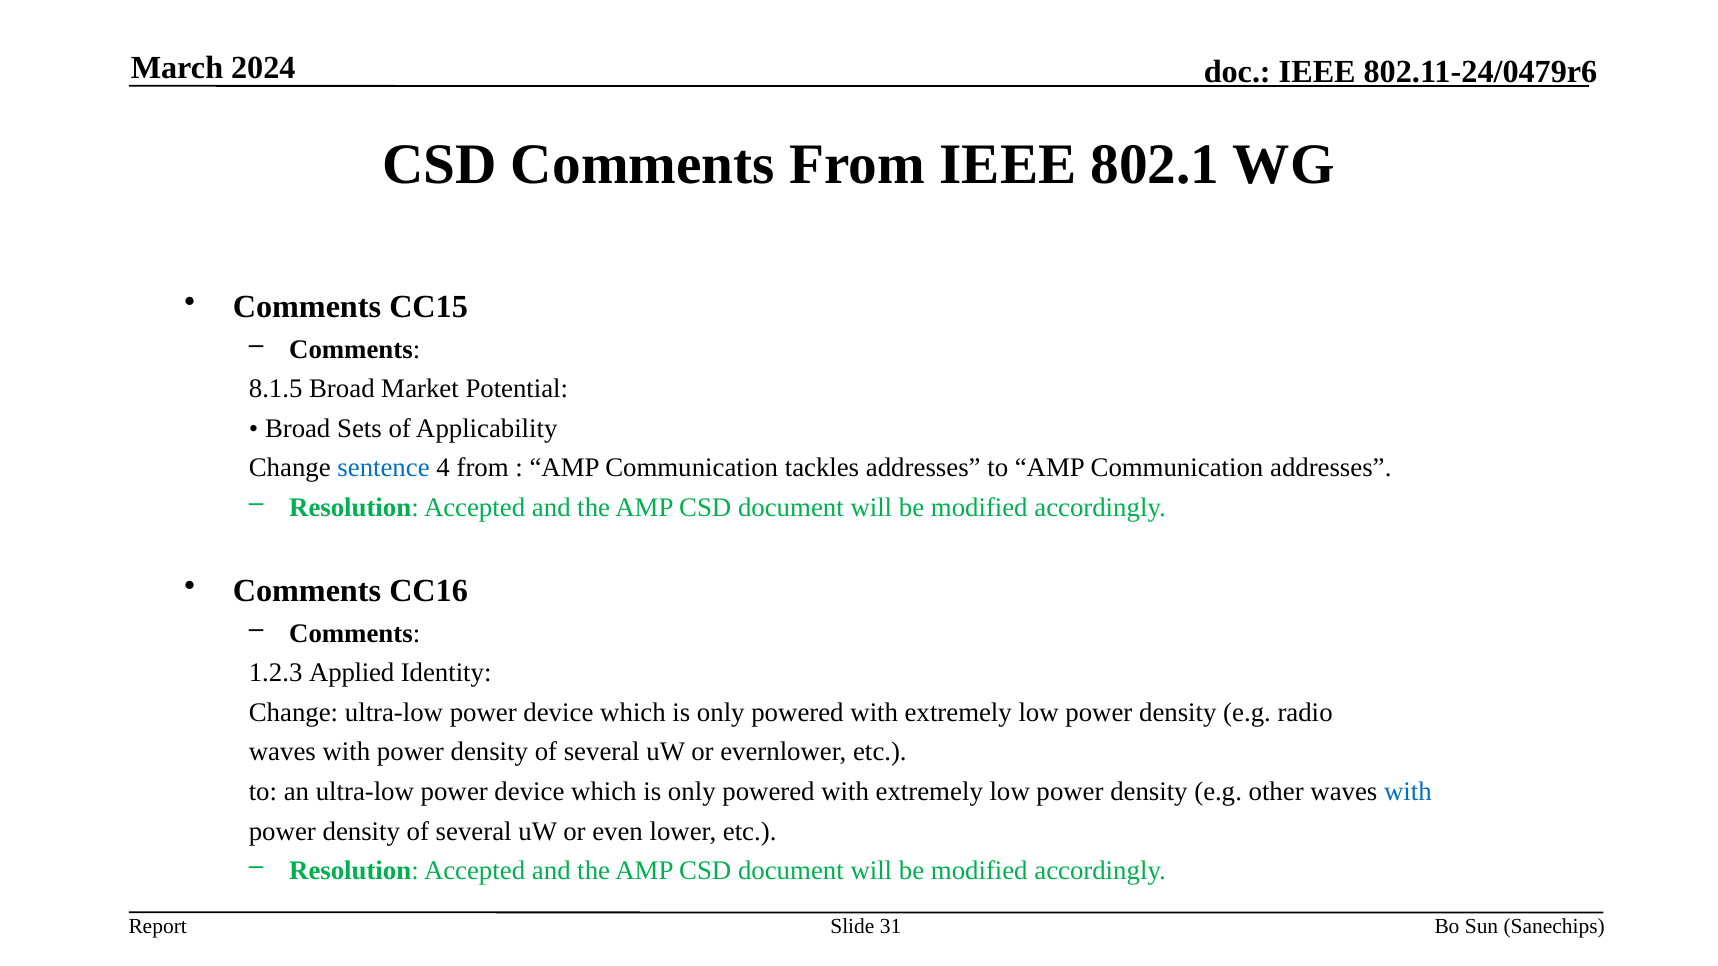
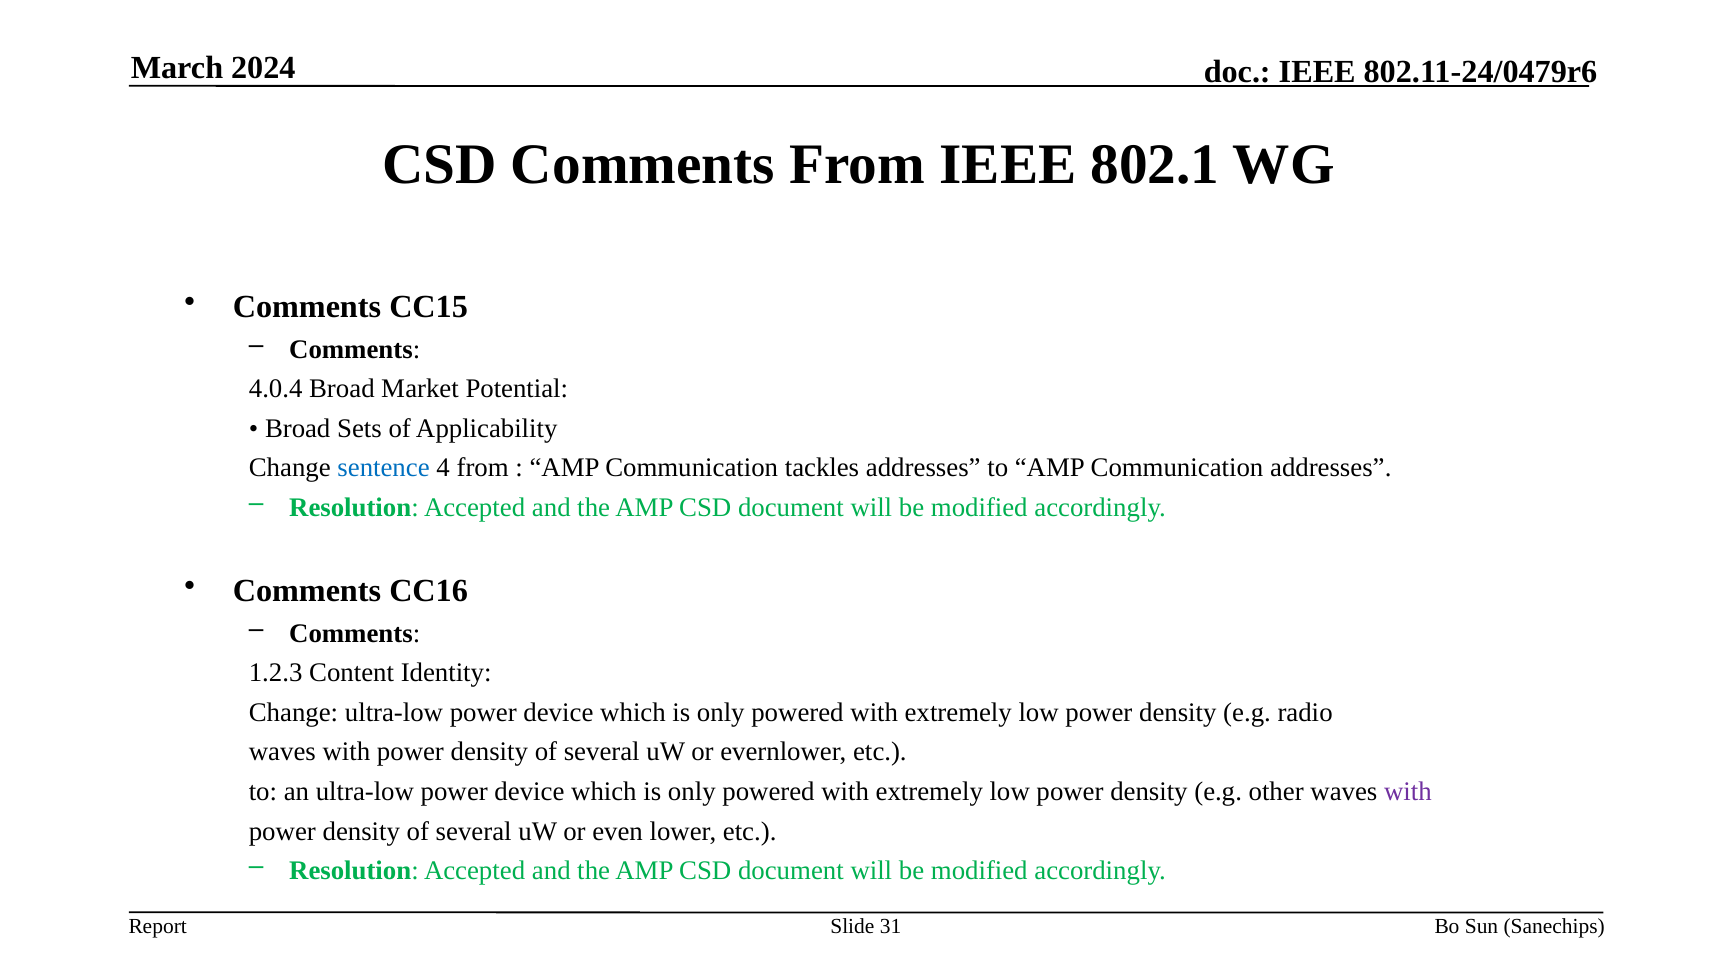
8.1.5: 8.1.5 -> 4.0.4 (276, 389)
Applied: Applied -> Content (352, 673)
with colour: blue -> purple (1408, 792)
